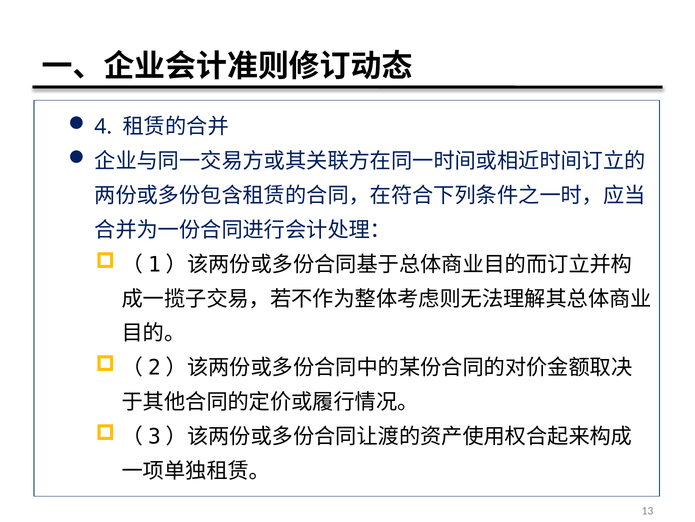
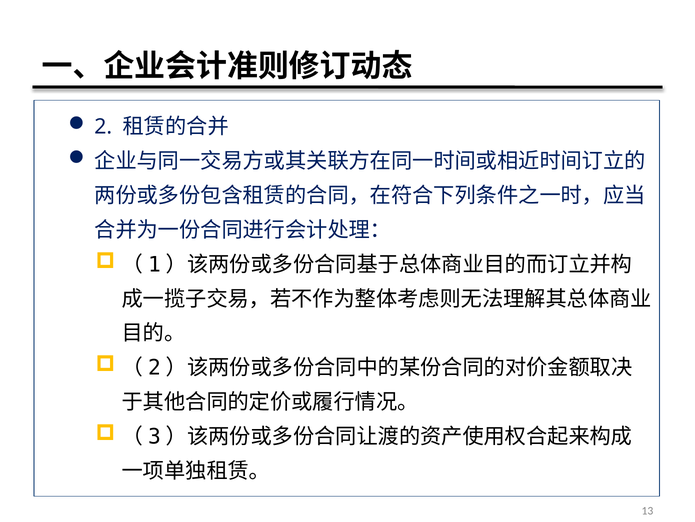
4: 4 -> 2 (103, 127)
